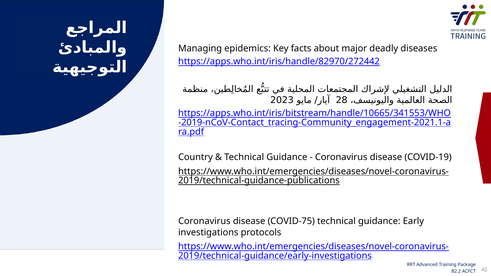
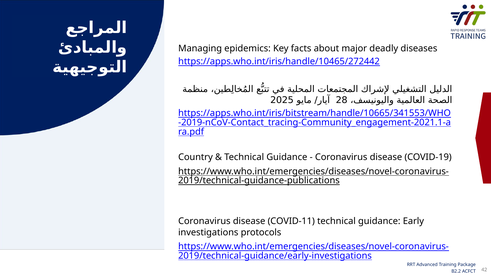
https://apps.who.int/iris/handle/82970/272442: https://apps.who.int/iris/handle/82970/272442 -> https://apps.who.int/iris/handle/10465/272442 (279, 62)
2023: 2023 -> 2025 (282, 100)
COVID-75: COVID-75 -> COVID-11 (291, 221)
